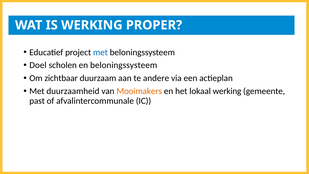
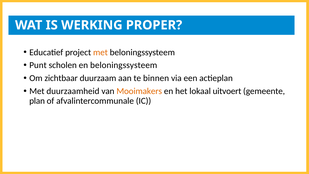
met colour: blue -> orange (100, 52)
Doel: Doel -> Punt (38, 65)
andere: andere -> binnen (156, 78)
lokaal werking: werking -> uitvoert (227, 91)
past: past -> plan (37, 101)
